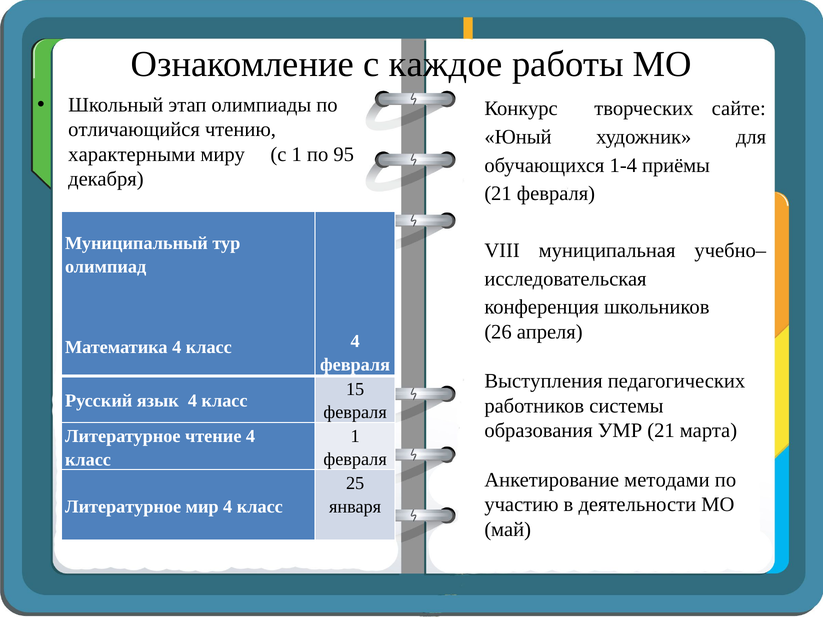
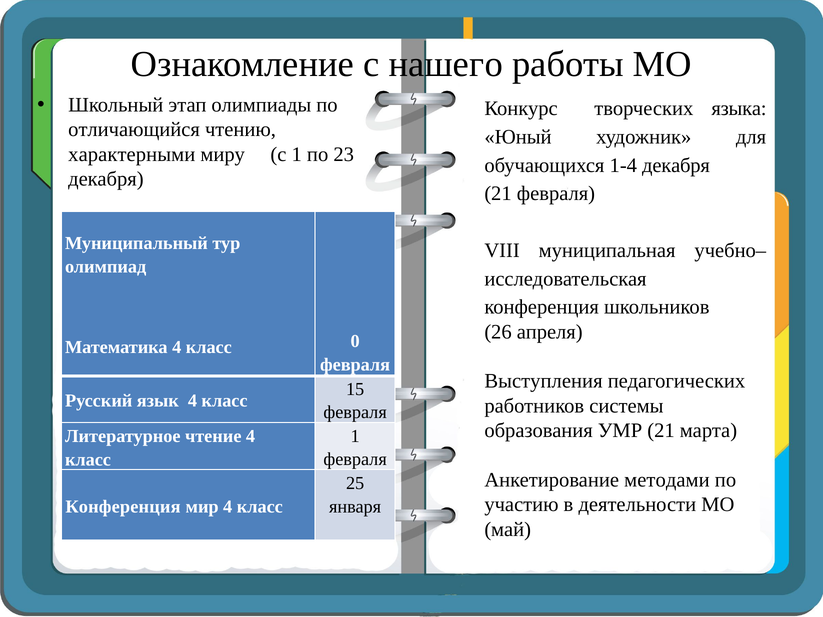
каждое: каждое -> нашего (446, 64)
сайте: сайте -> языка (739, 109)
95: 95 -> 23 (344, 154)
1-4 приёмы: приёмы -> декабря (676, 165)
класс 4: 4 -> 0 (355, 342)
Литературное: Литературное -> Конференция (123, 507)
